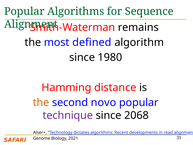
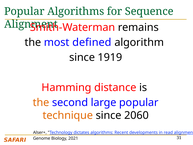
1980: 1980 -> 1919 (110, 57)
novo: novo -> large (104, 102)
technique colour: purple -> orange (68, 115)
2068: 2068 -> 2060 (136, 115)
